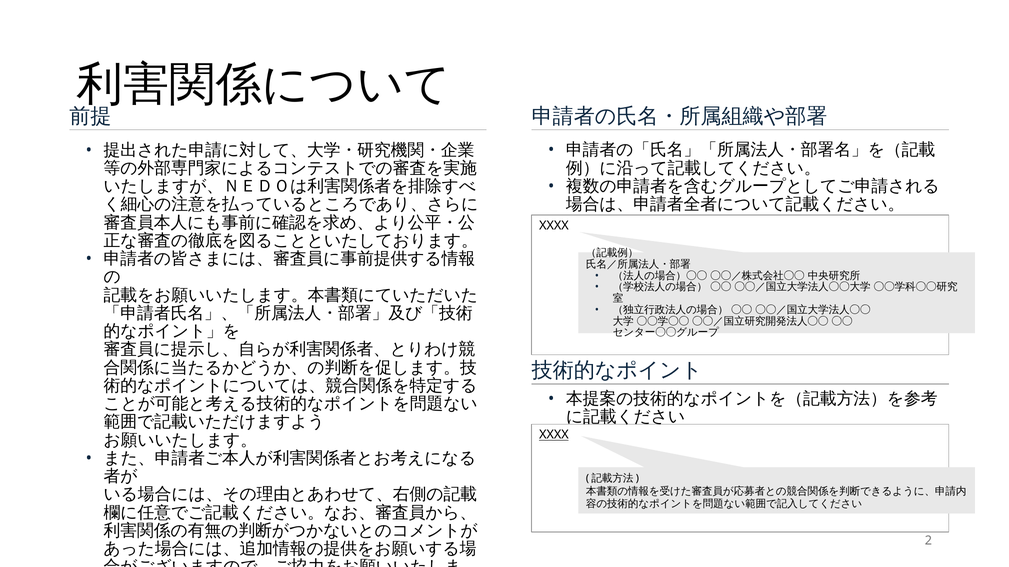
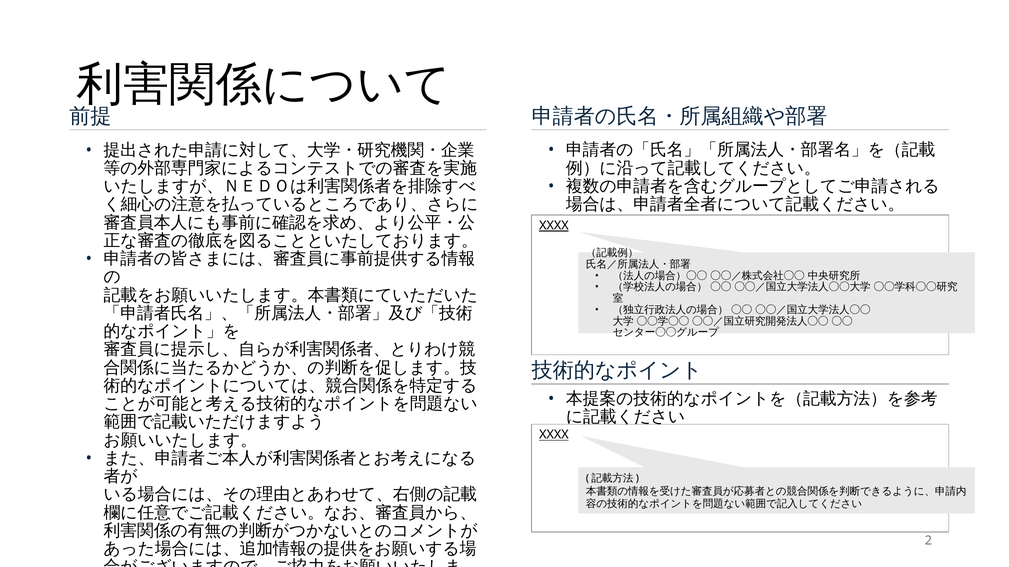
XXXX underline: none -> present (554, 226)
